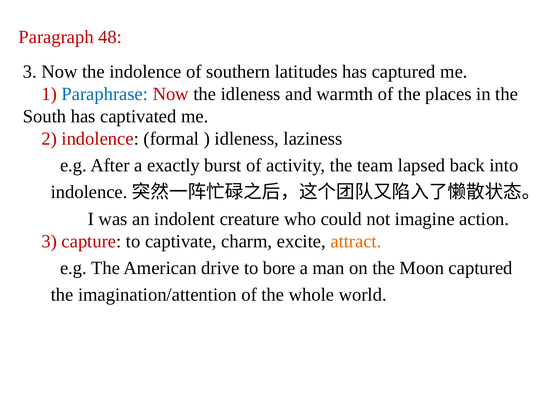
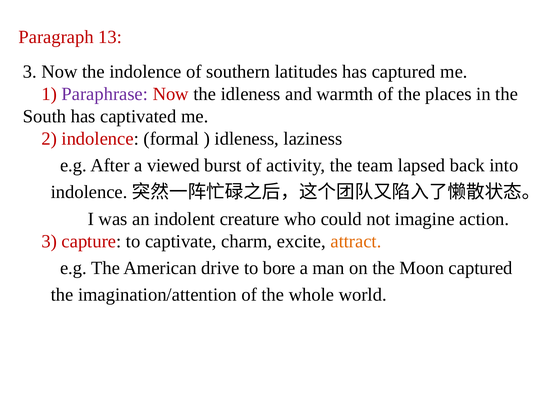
48: 48 -> 13 (110, 37)
Paraphrase colour: blue -> purple (105, 94)
exactly: exactly -> viewed (173, 165)
